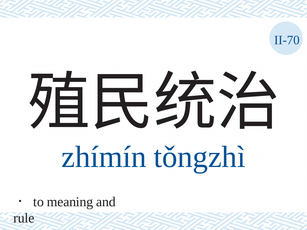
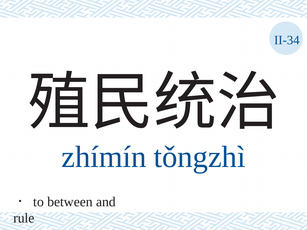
II-70: II-70 -> II-34 (287, 40)
meaning: meaning -> between (70, 202)
